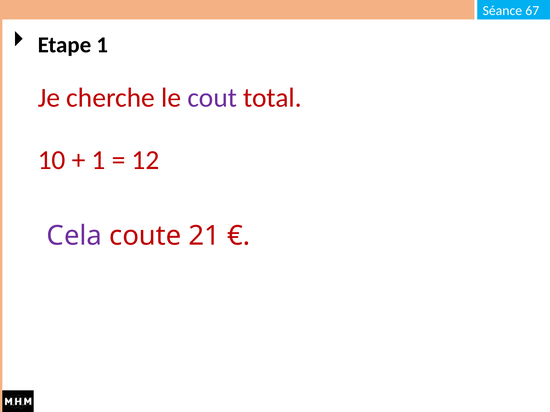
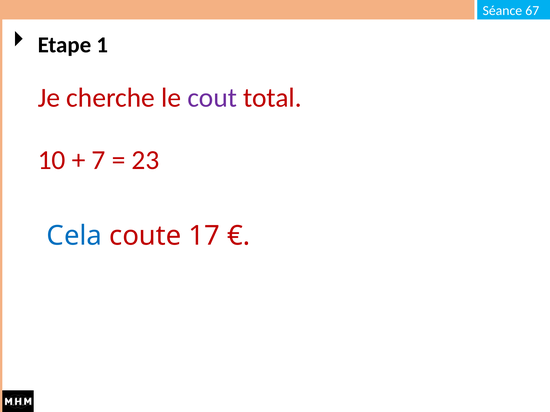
1: 1 -> 7 (99, 160)
12: 12 -> 23 (146, 160)
Cela colour: purple -> blue (74, 236)
21: 21 -> 17 (204, 236)
